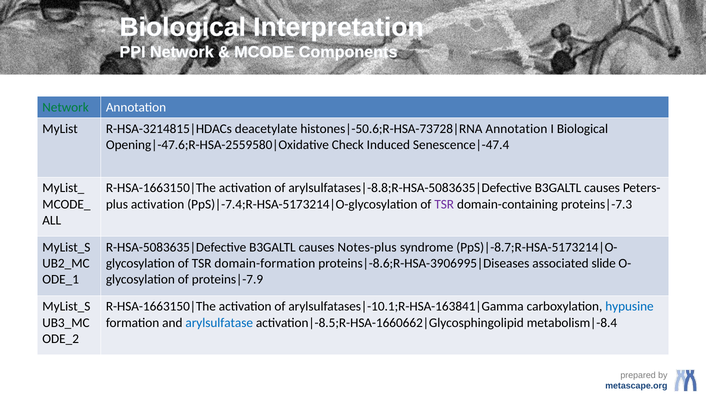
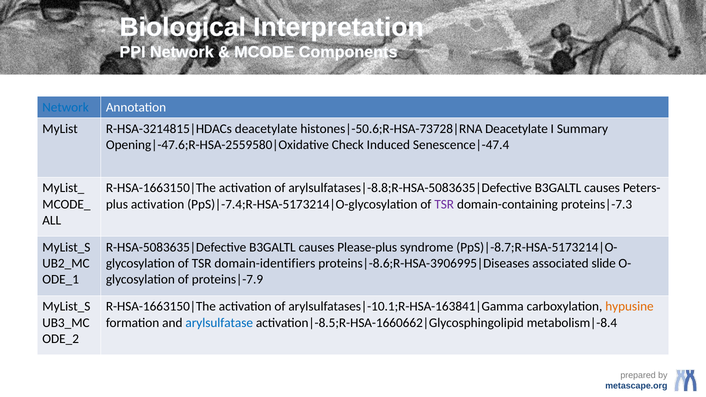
Network colour: green -> blue (66, 107)
Annotation: Annotation -> Deacetylate (517, 129)
I Biological: Biological -> Summary (582, 129)
Notes-plus: Notes-plus -> Please-plus (367, 247)
domain-formation: domain-formation -> domain-identifiers (265, 264)
hypusine colour: blue -> orange (629, 307)
